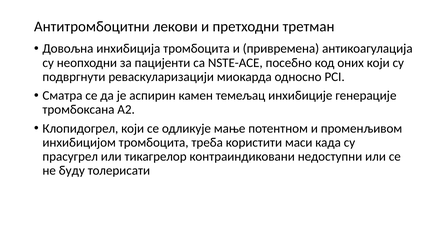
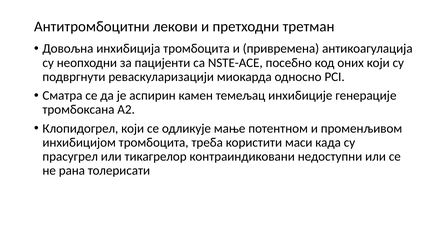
буду: буду -> рана (72, 170)
